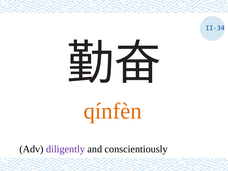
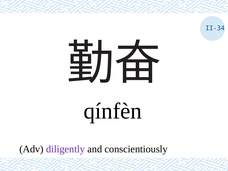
qínfèn colour: orange -> black (113, 111)
